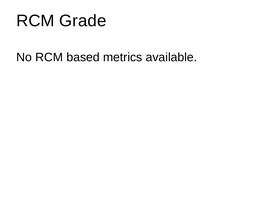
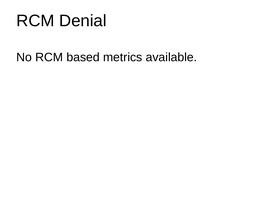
Grade: Grade -> Denial (83, 21)
